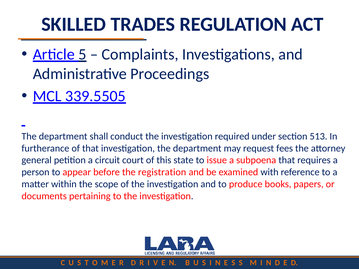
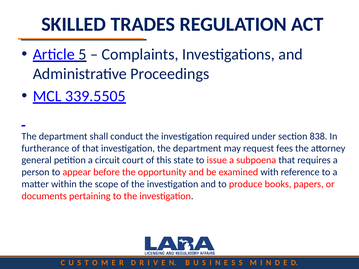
513: 513 -> 838 (318, 136)
registration: registration -> opportunity (162, 172)
